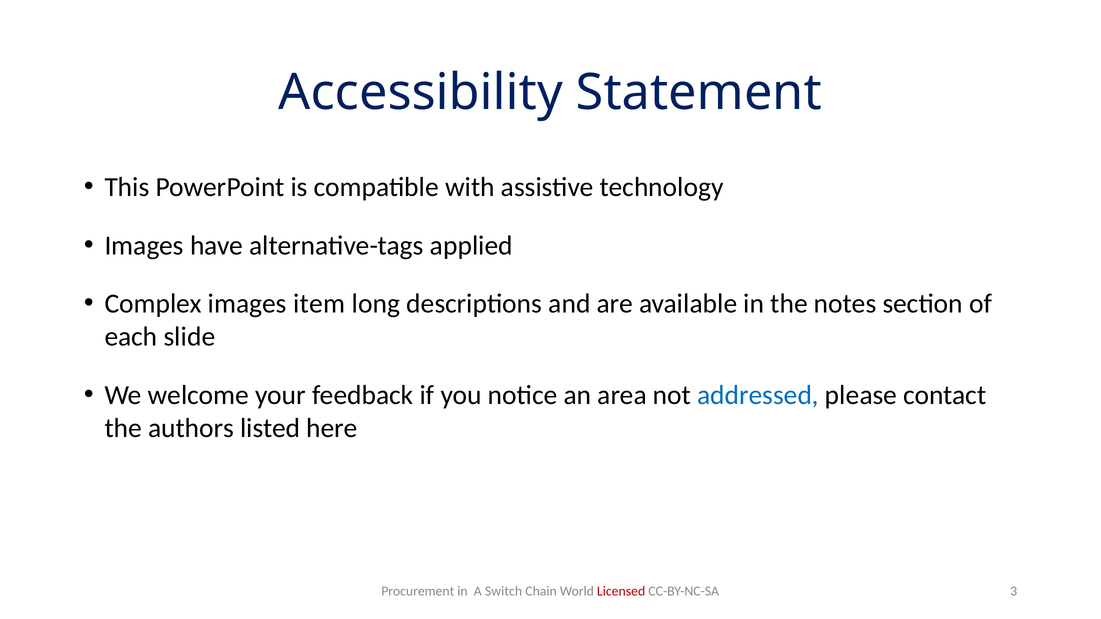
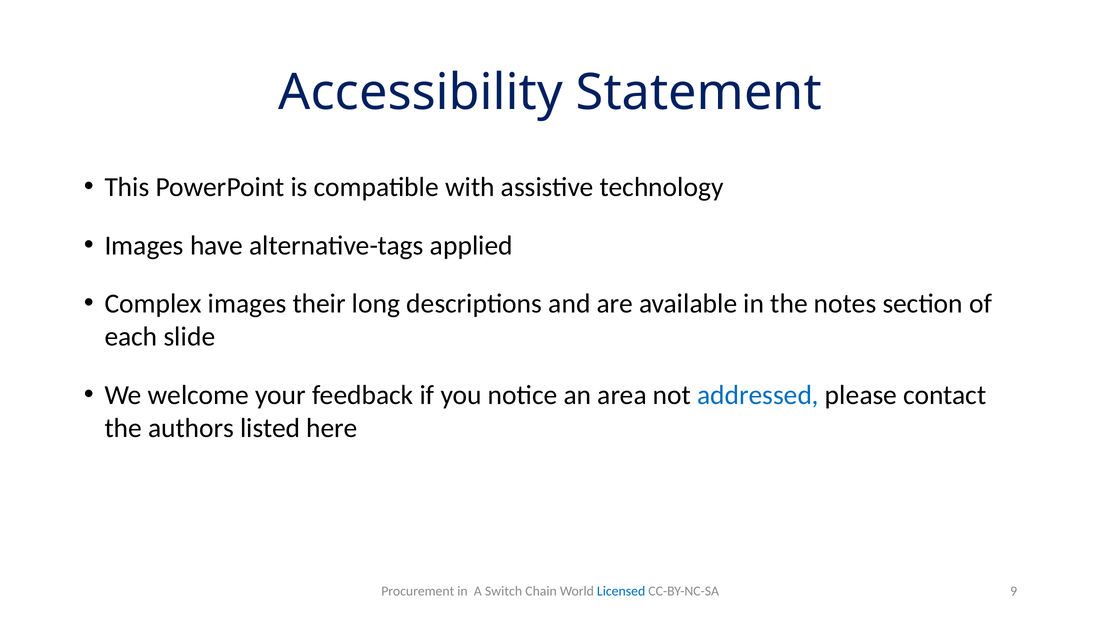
item: item -> their (319, 304)
Licensed colour: red -> blue (621, 591)
3: 3 -> 9 (1014, 591)
